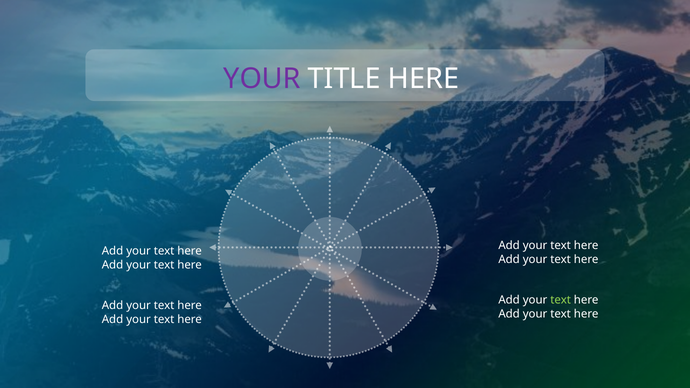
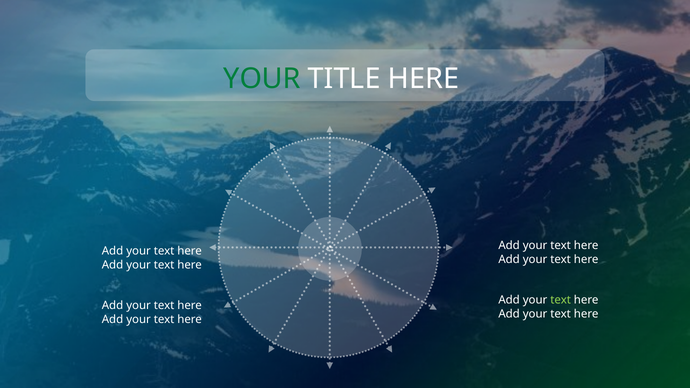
YOUR colour: purple -> green (262, 79)
